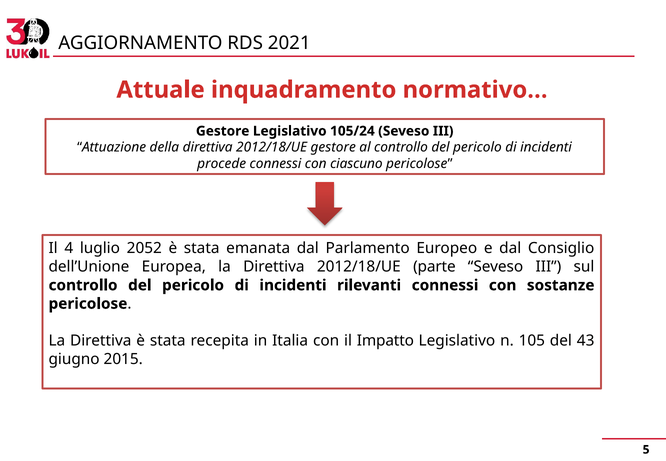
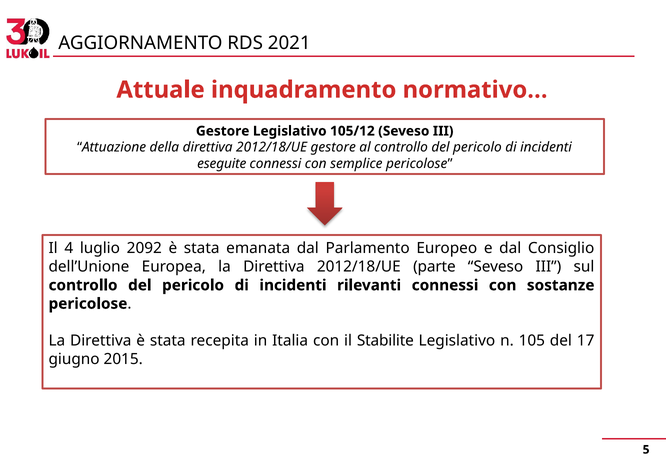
105/24: 105/24 -> 105/12 (352, 131)
procede: procede -> eseguite (222, 164)
ciascuno: ciascuno -> semplice (356, 164)
2052: 2052 -> 2092 (144, 248)
Impatto: Impatto -> Stabilite (385, 341)
43: 43 -> 17 (586, 341)
